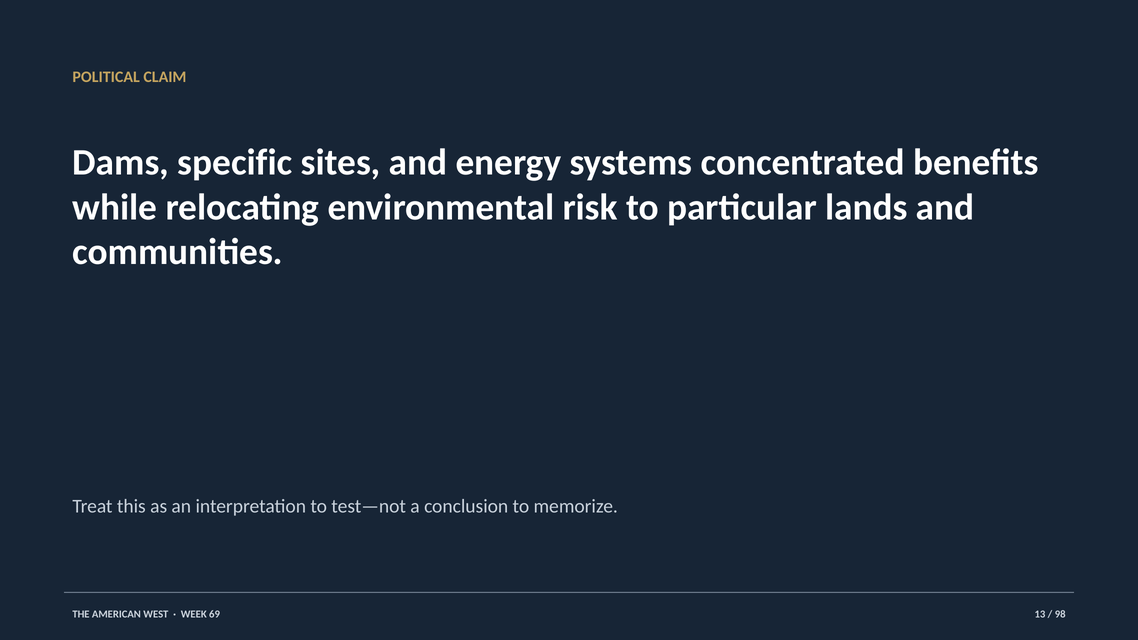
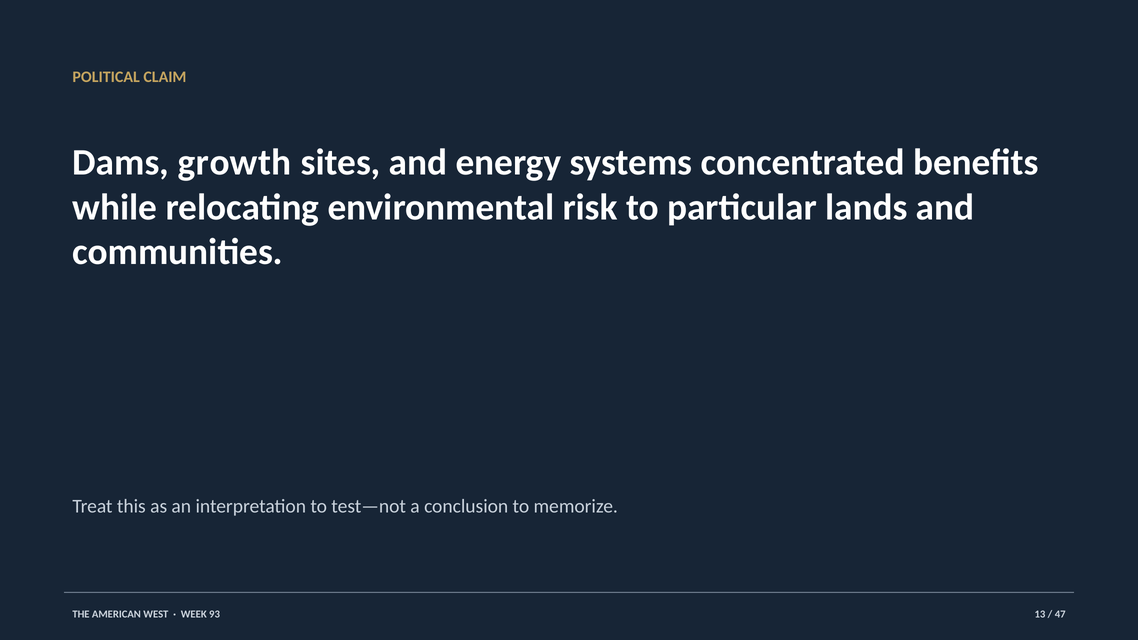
specific: specific -> growth (235, 163)
69: 69 -> 93 (215, 614)
98: 98 -> 47 (1060, 614)
